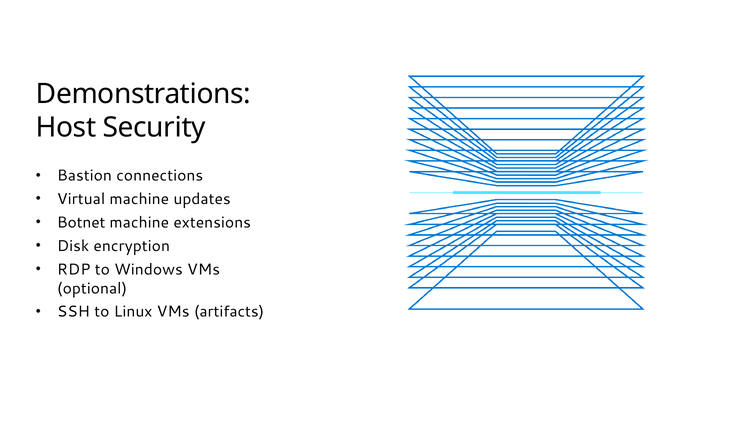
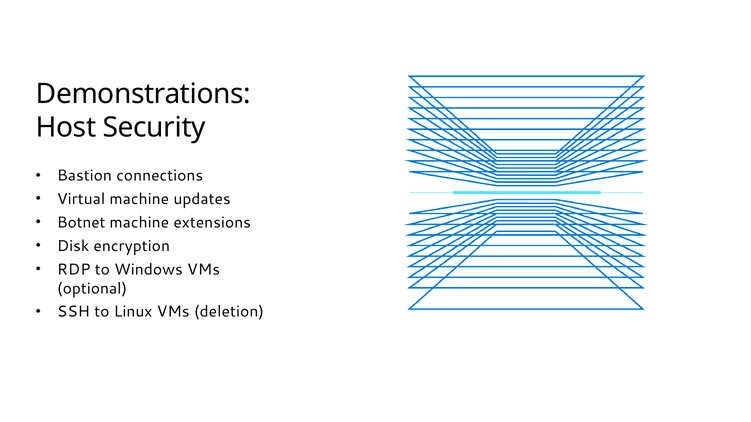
artifacts: artifacts -> deletion (229, 312)
